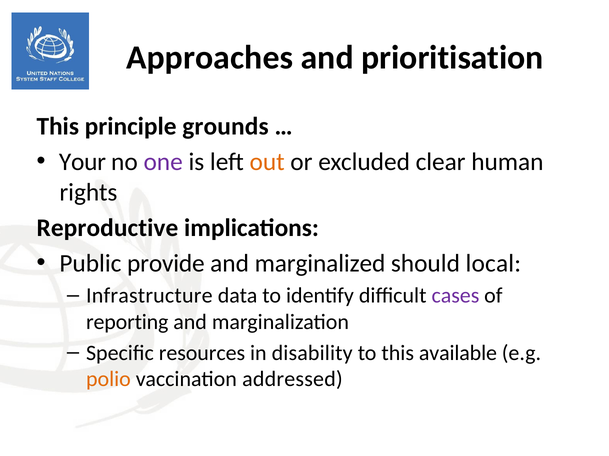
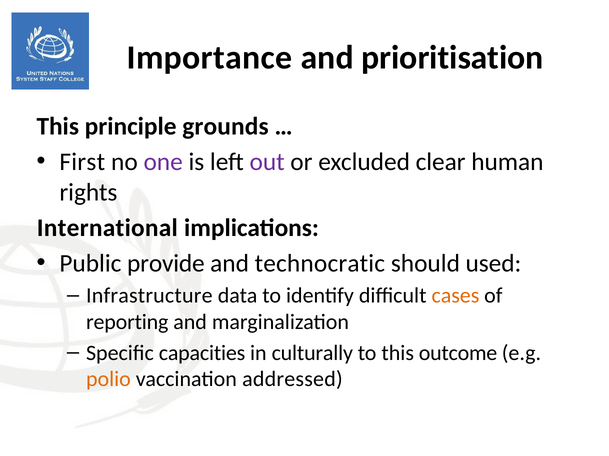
Approaches: Approaches -> Importance (209, 58)
Your: Your -> First (82, 162)
out colour: orange -> purple (267, 162)
Reproductive: Reproductive -> International (107, 228)
marginalized: marginalized -> technocratic (320, 264)
local: local -> used (493, 264)
cases colour: purple -> orange (455, 296)
resources: resources -> capacities (202, 353)
disability: disability -> culturally (312, 353)
available: available -> outcome (458, 353)
